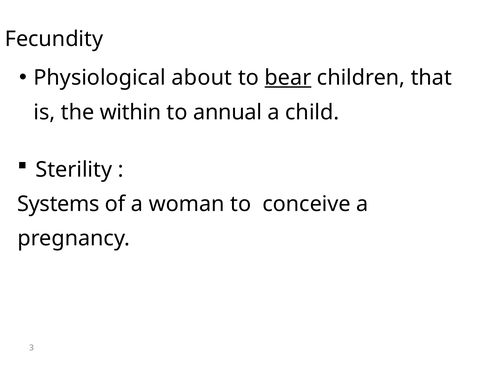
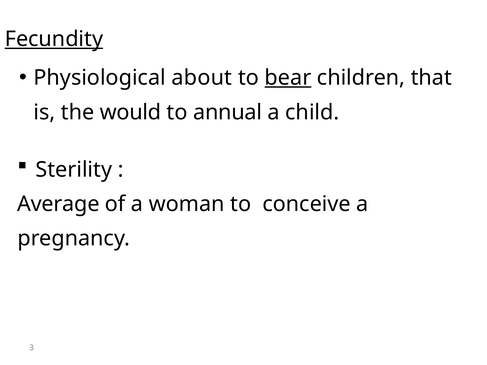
Fecundity underline: none -> present (54, 39)
within: within -> would (131, 112)
Systems: Systems -> Average (58, 204)
